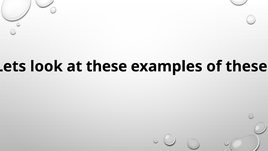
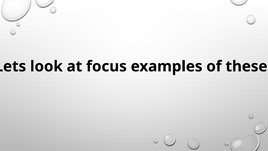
at these: these -> focus (106, 66)
